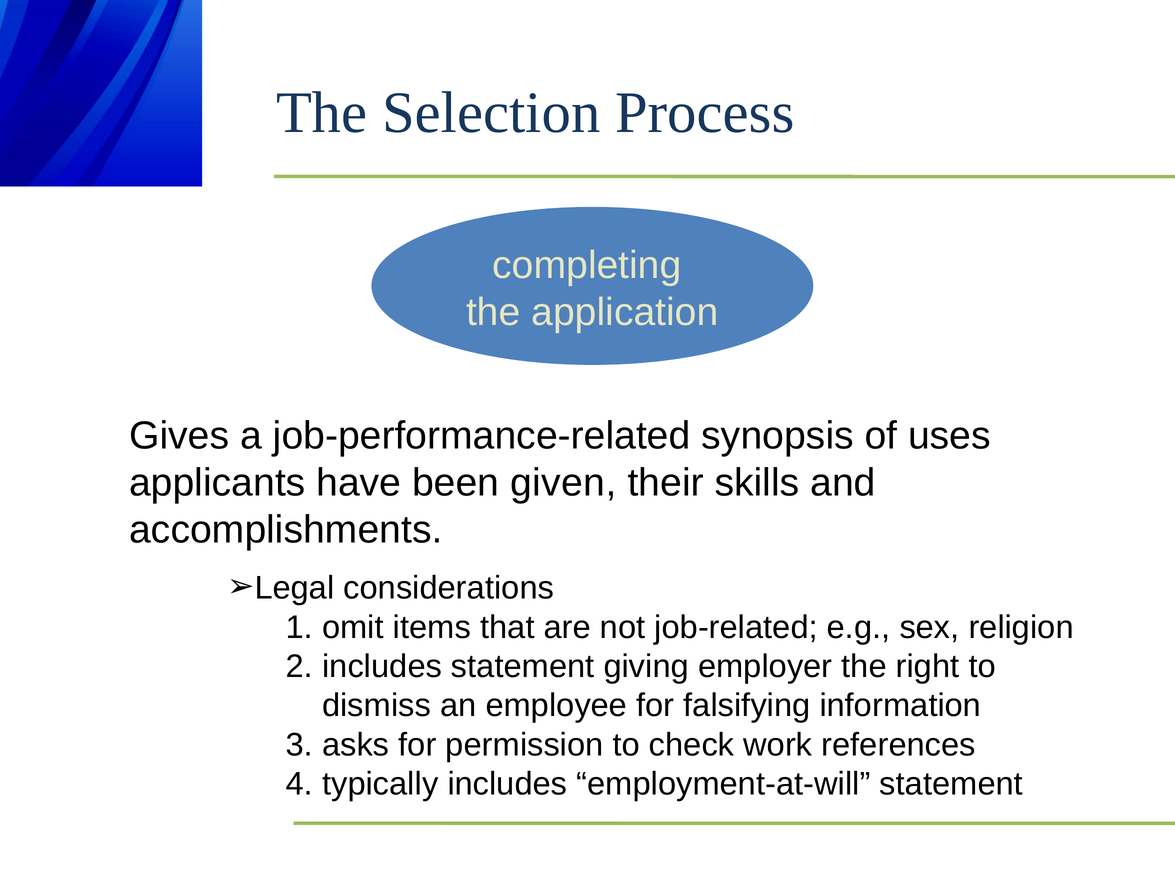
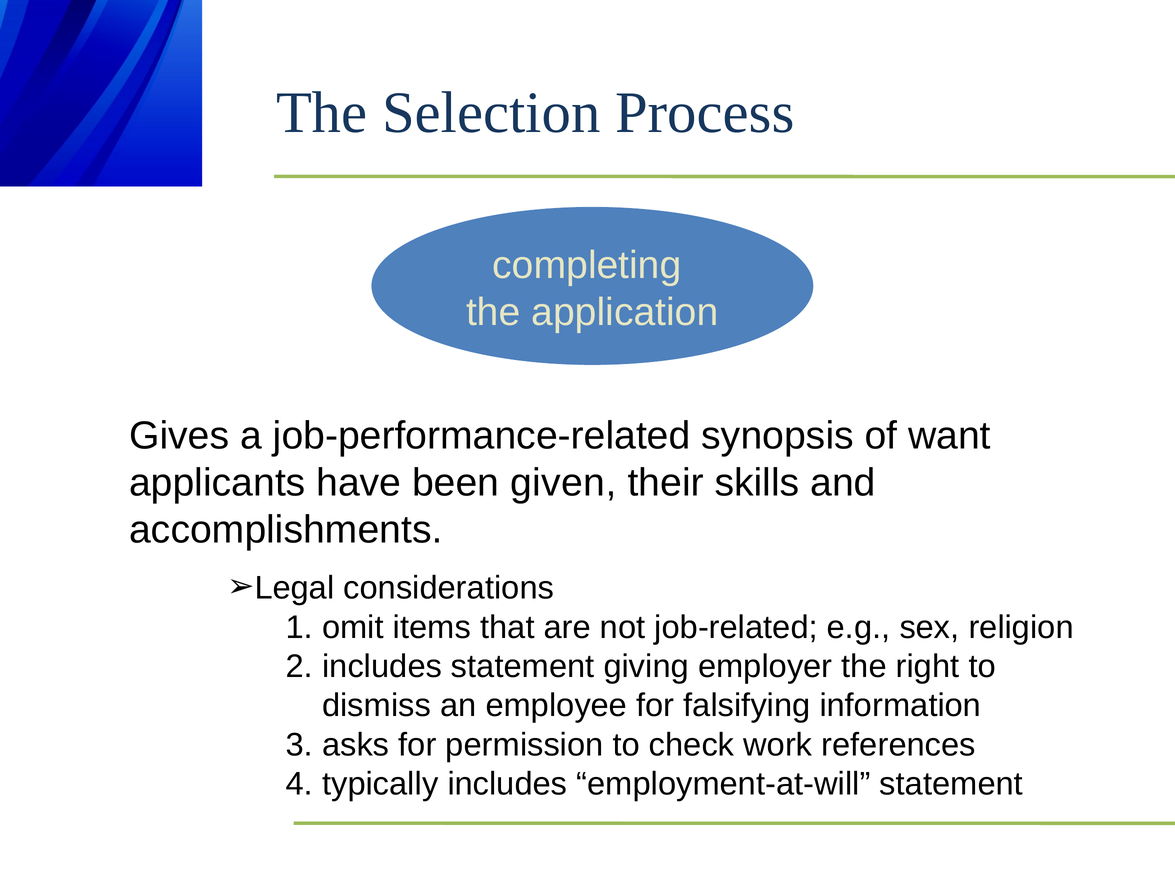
uses: uses -> want (949, 435)
